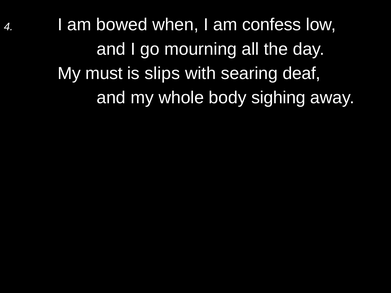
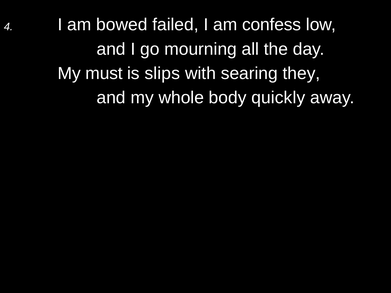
when: when -> failed (175, 25)
deaf: deaf -> they (301, 73)
sighing: sighing -> quickly (278, 98)
